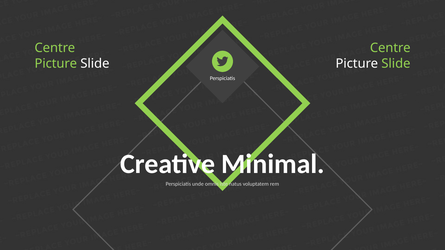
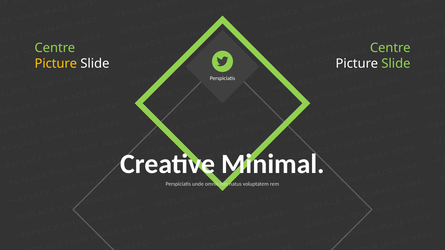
Picture colour: light green -> yellow (56, 64)
